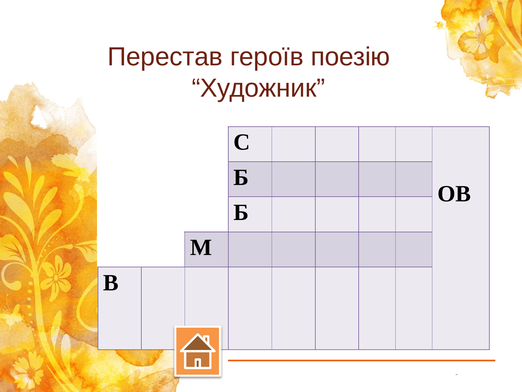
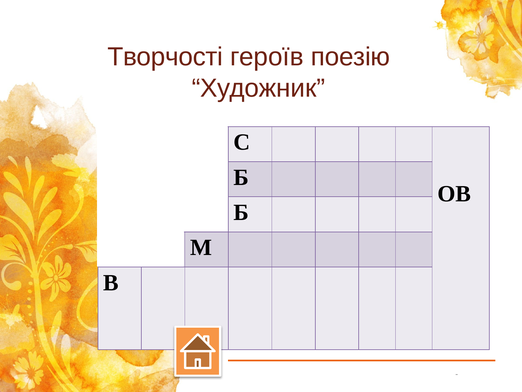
Перестав: Перестав -> Творчості (165, 57)
